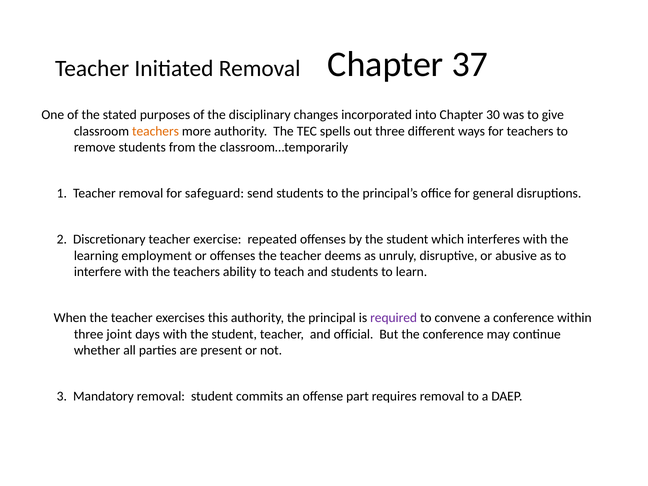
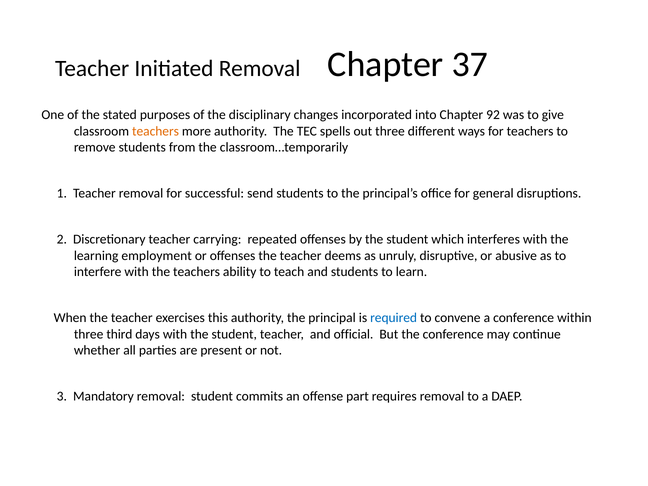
30: 30 -> 92 (493, 115)
safeguard: safeguard -> successful (215, 193)
exercise: exercise -> carrying (217, 239)
required colour: purple -> blue (394, 318)
joint: joint -> third (119, 334)
